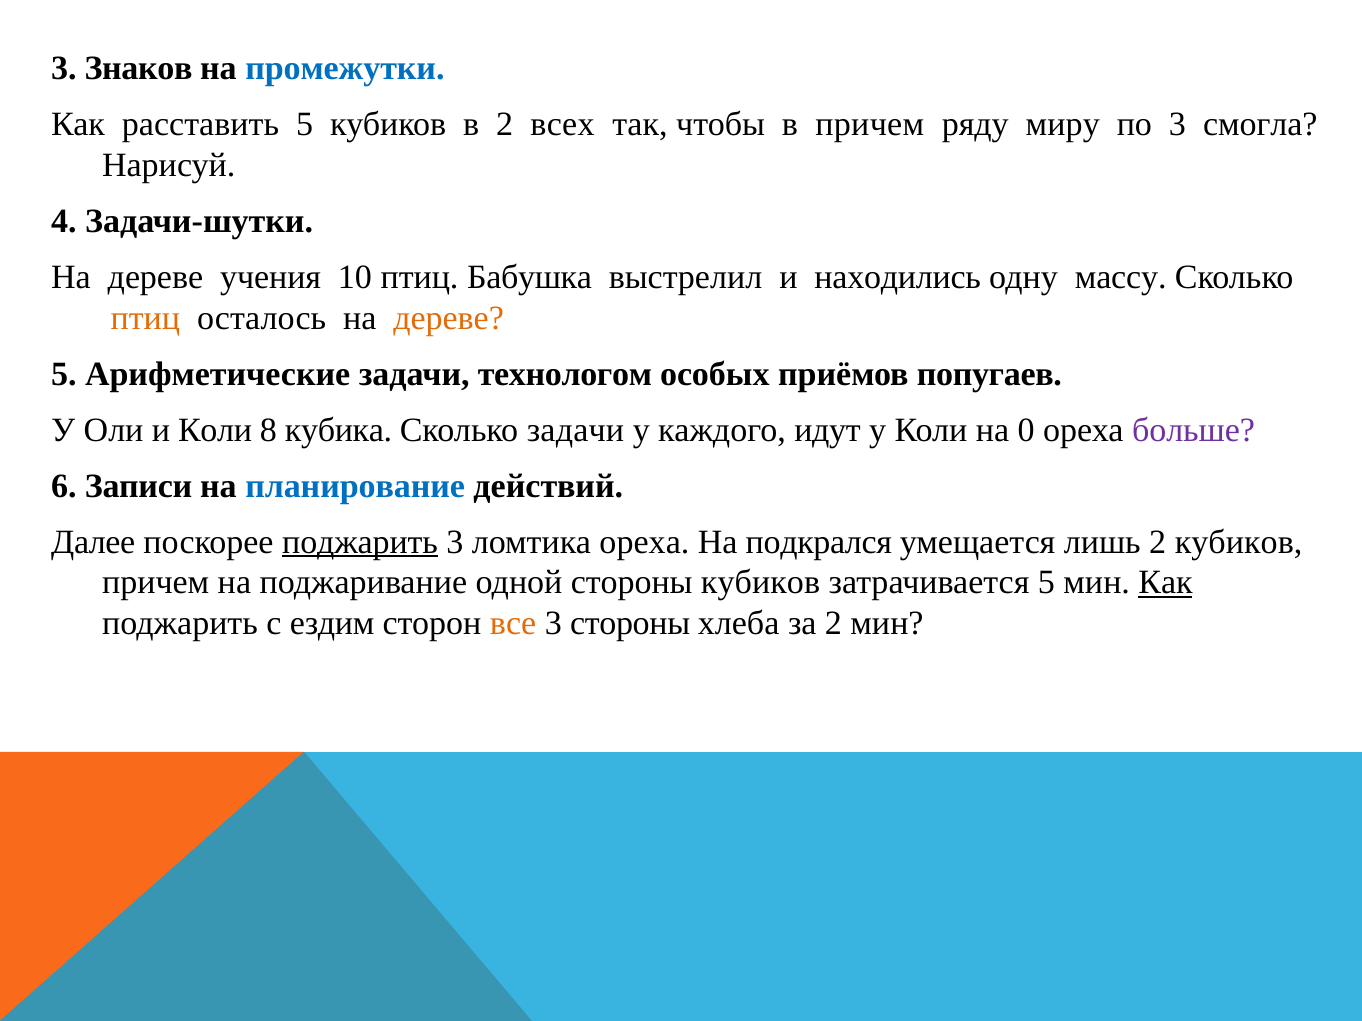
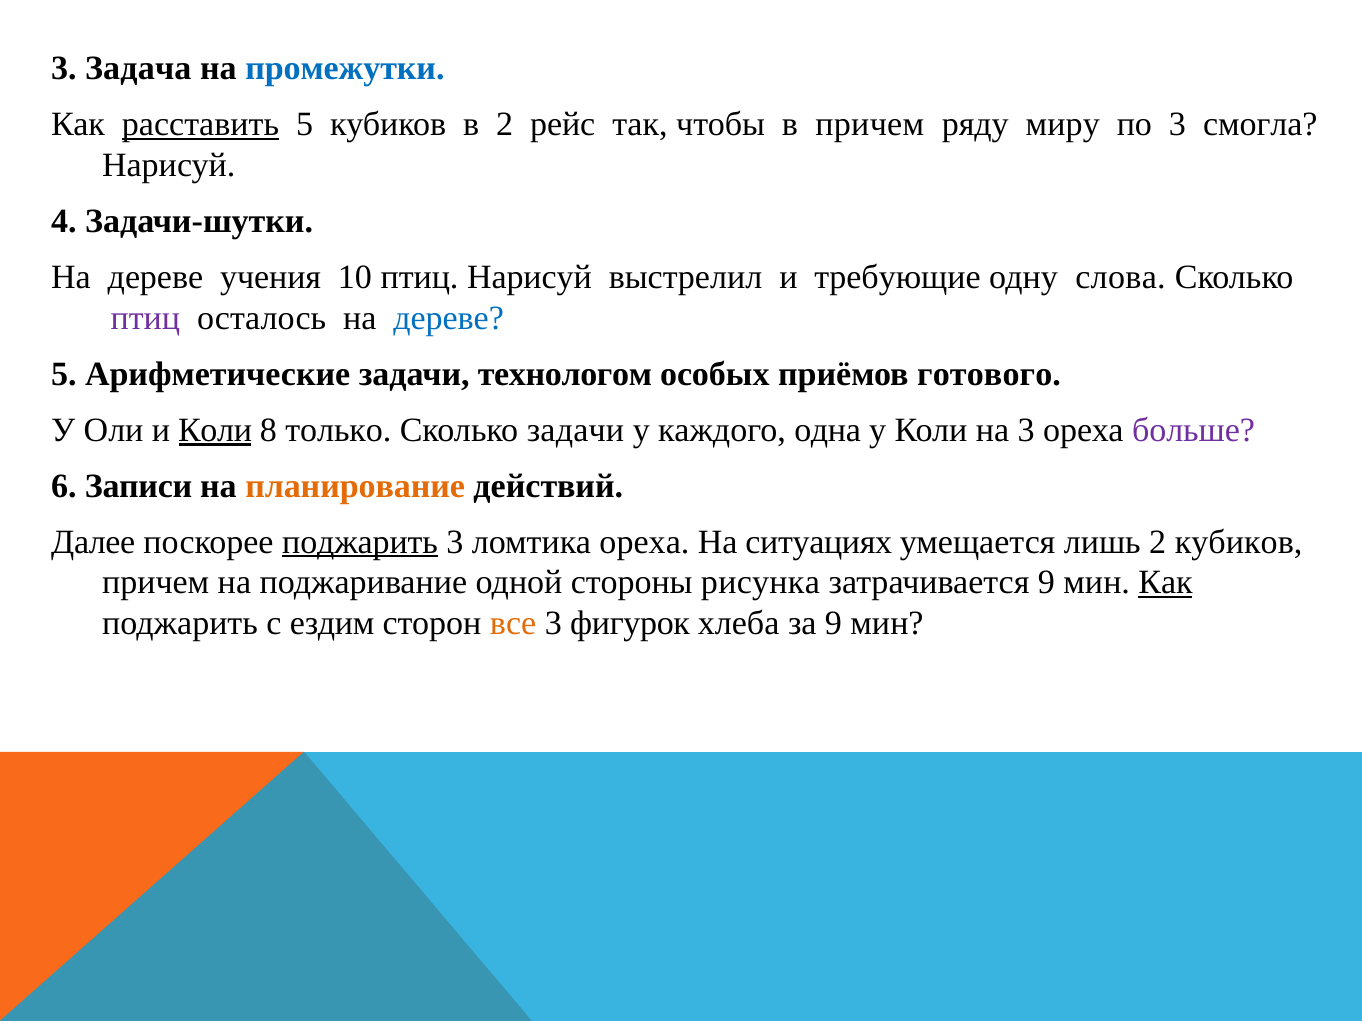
Знаков: Знаков -> Задача (138, 68)
расставить underline: none -> present (200, 124)
всех: всех -> рейс (563, 124)
птиц Бабушка: Бабушка -> Нарисуй (529, 277)
находились: находились -> требующие (898, 277)
массу: массу -> слова (1121, 277)
птиц colour: orange -> purple (145, 318)
дереве colour: orange -> blue (449, 318)
попугаев: попугаев -> готового (989, 374)
Коли underline: none -> present (215, 430)
кубика: кубика -> только (338, 430)
идут: идут -> одна (828, 430)
на 0: 0 -> 3 (1026, 430)
планирование colour: blue -> orange (355, 486)
подкрался: подкрался -> ситуациях (819, 542)
стороны кубиков: кубиков -> рисунка (760, 583)
затрачивается 5: 5 -> 9 (1047, 583)
3 стороны: стороны -> фигурок (630, 624)
за 2: 2 -> 9 (833, 624)
